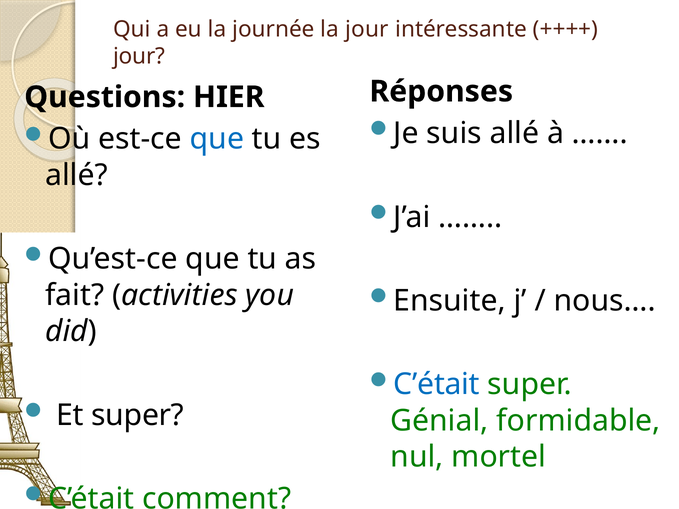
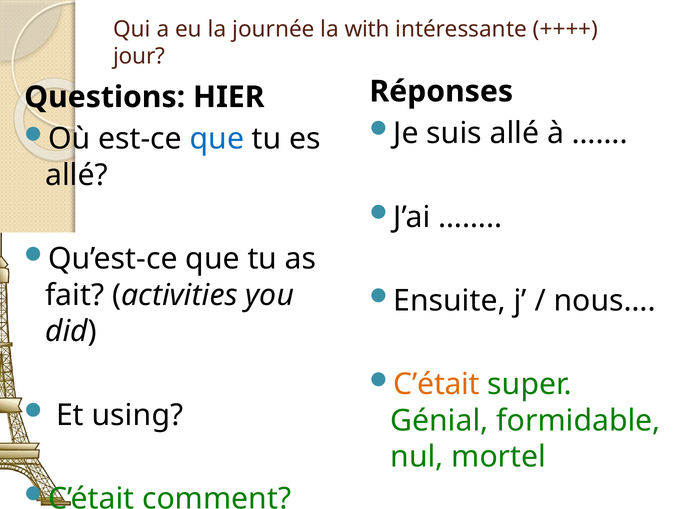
la jour: jour -> with (367, 29)
C’était colour: blue -> orange (437, 385)
Et super: super -> using (137, 415)
